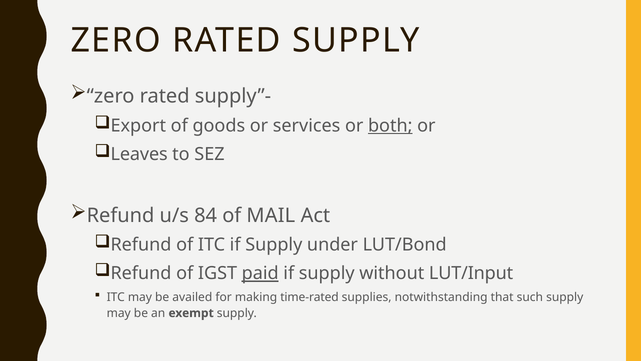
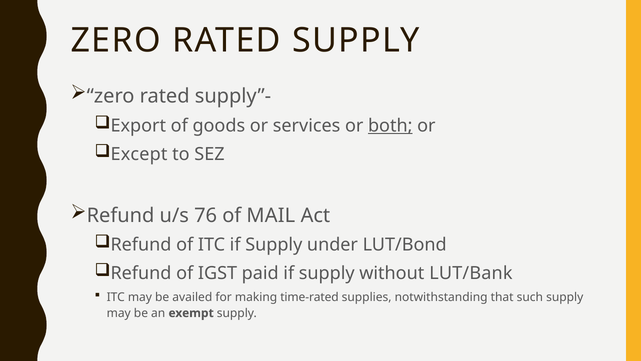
Leaves: Leaves -> Except (139, 154)
84: 84 -> 76 (206, 215)
paid underline: present -> none (260, 273)
LUT/Input: LUT/Input -> LUT/Bank (471, 273)
